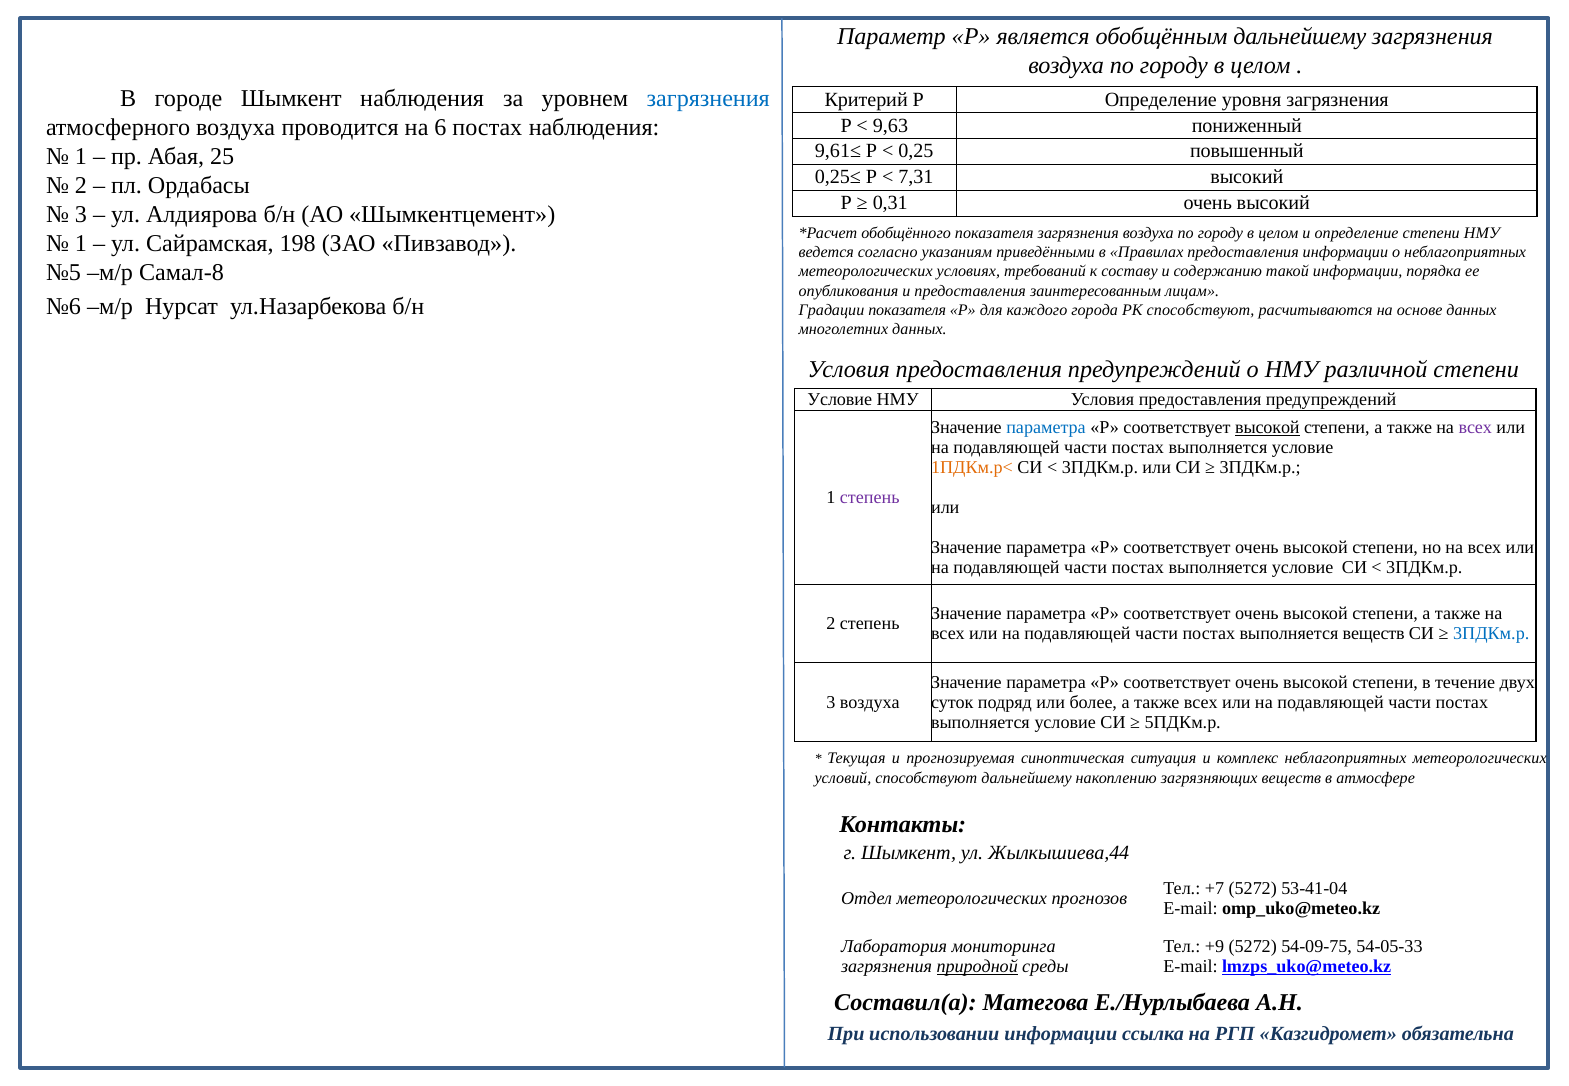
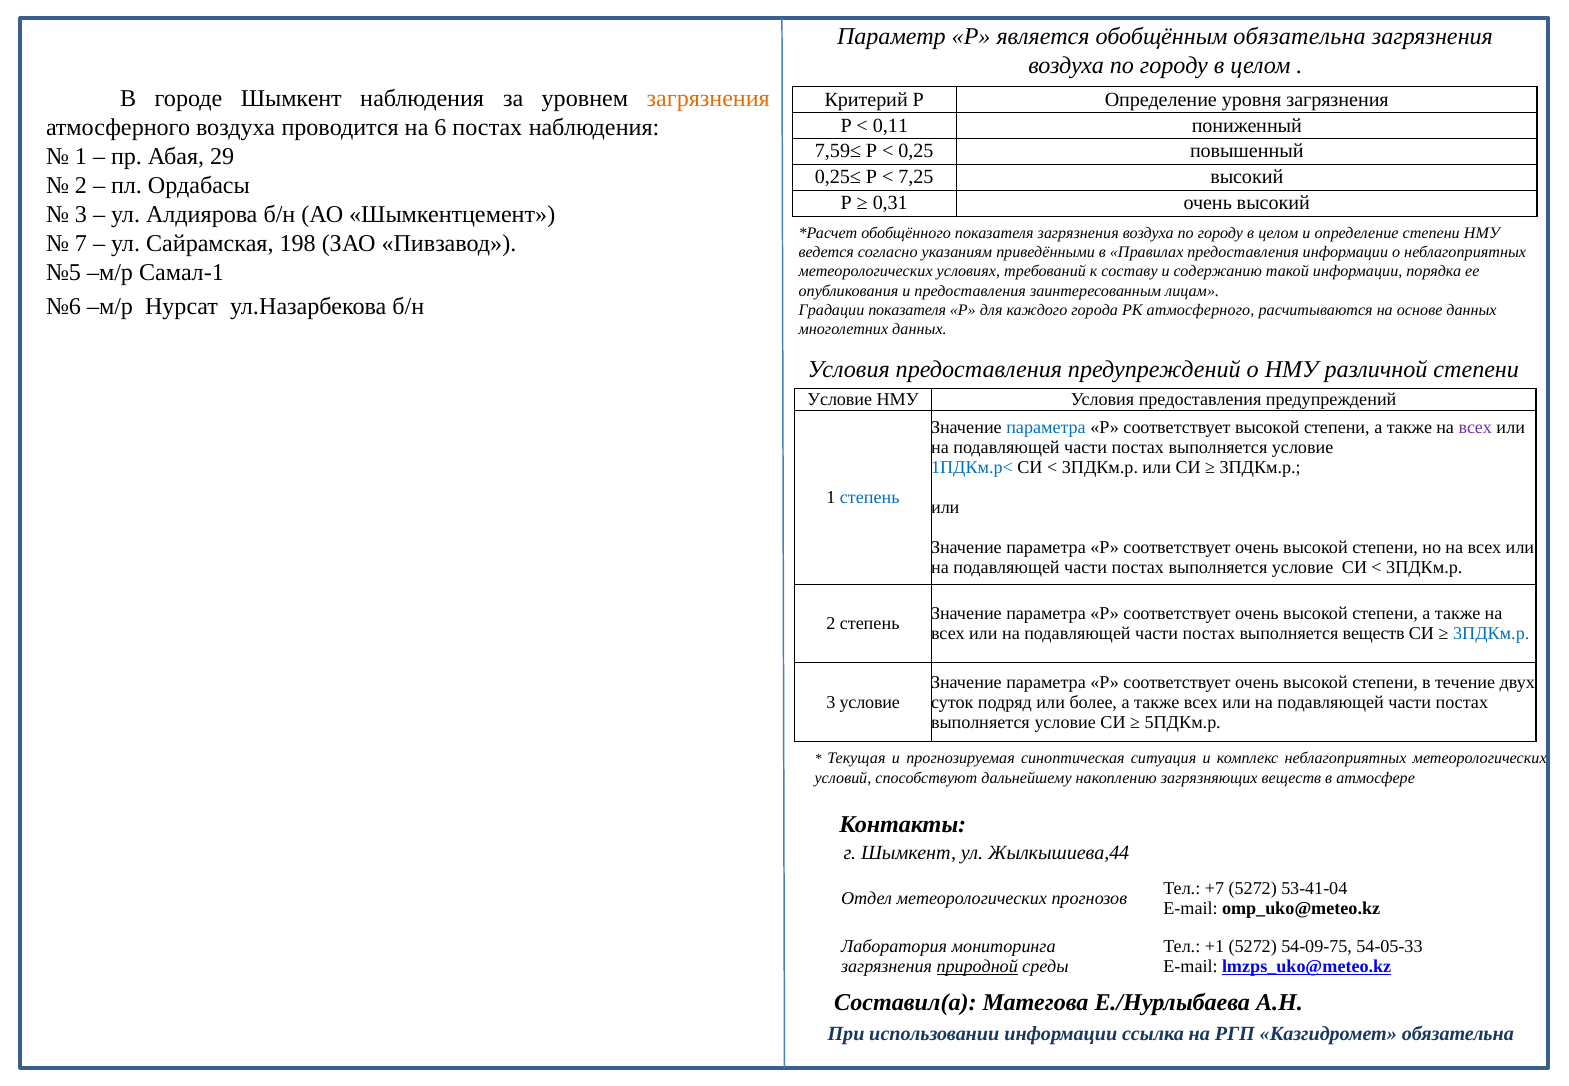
обобщённым дальнейшему: дальнейшему -> обязательна (1300, 37)
загрязнения colour: blue -> orange (708, 99)
9,63: 9,63 -> 0,11 (890, 125)
9,61≤: 9,61≤ -> 7,59≤ (838, 151)
25: 25 -> 29 (222, 157)
7,31: 7,31 -> 7,25 (916, 177)
1: 1 -> 7 (81, 244)
Самал-8: Самал-8 -> Самал-1 (181, 273)
РК способствуют: способствуют -> атмосферного (1201, 310)
высокой underline: present -> none (1267, 427)
1ПДКм.р< colour: orange -> blue (972, 468)
степень colour: purple -> blue (870, 498)
3 воздуха: воздуха -> условие (870, 702)
+9: +9 -> +1 (1215, 946)
